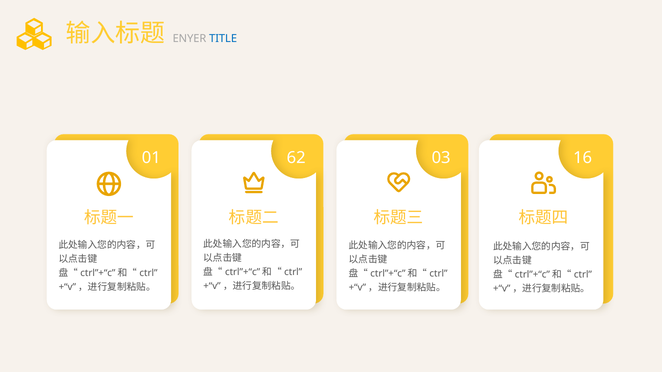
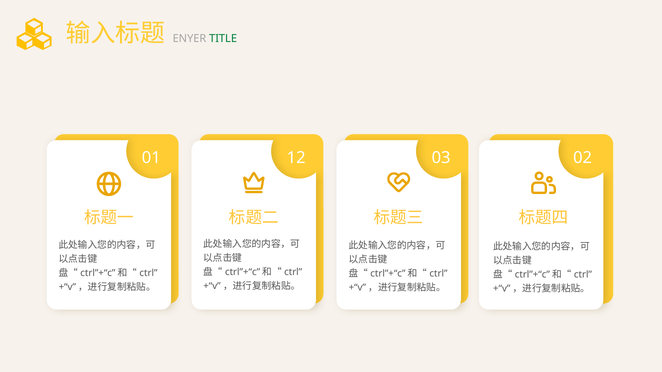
TITLE colour: blue -> green (223, 39)
62: 62 -> 12 (296, 158)
16: 16 -> 02 (583, 158)
